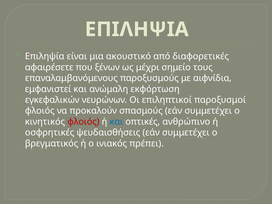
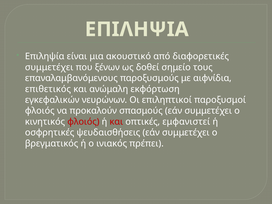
αφαιρέσετε: αφαιρέσετε -> συμμετέχει (49, 67)
μέχρι: μέχρι -> δοθεί (148, 67)
εμφανιστεί: εμφανιστεί -> επιθετικός (48, 89)
και colour: blue -> red (116, 122)
ανθρώπινο: ανθρώπινο -> εμφανιστεί (186, 122)
